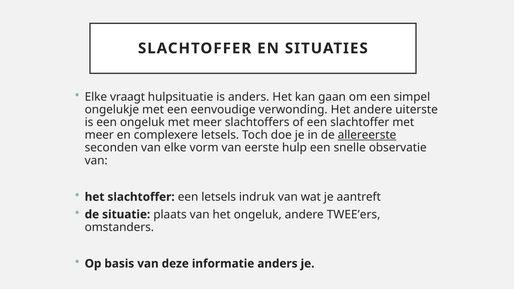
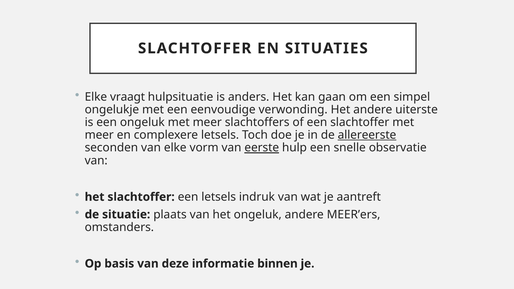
eerste underline: none -> present (262, 148)
TWEE’ers: TWEE’ers -> MEER’ers (354, 215)
informatie anders: anders -> binnen (277, 264)
